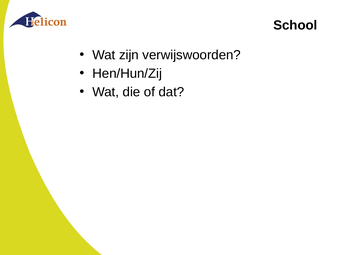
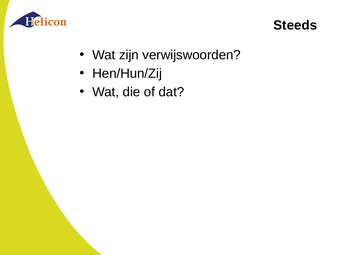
School: School -> Steeds (295, 25)
